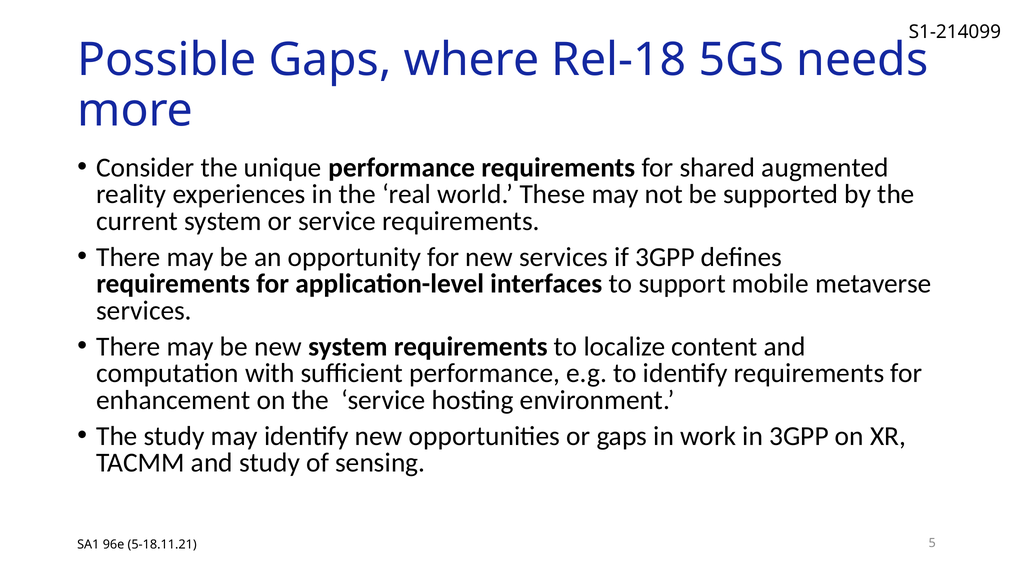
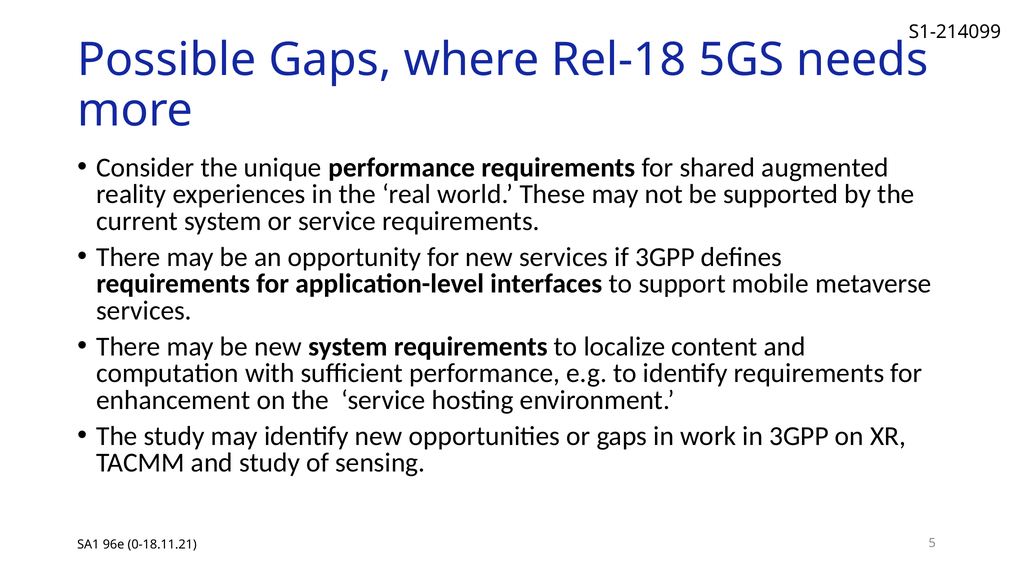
5-18.11.21: 5-18.11.21 -> 0-18.11.21 (162, 544)
